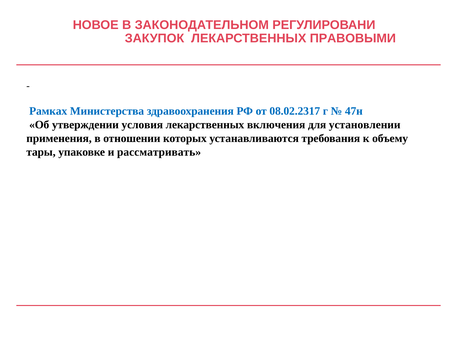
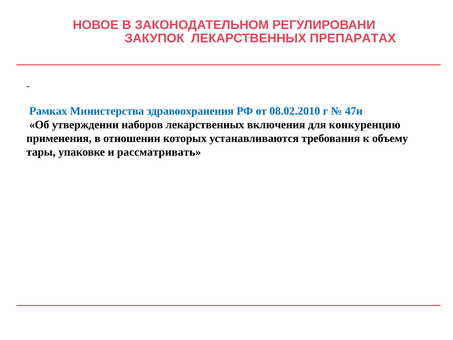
ПРАВОВЫМИ: ПРАВОВЫМИ -> ПРЕПАРАТАХ (353, 38)
08.02.2317: 08.02.2317 -> 08.02.2010 (295, 111)
условия: условия -> наборов (142, 125)
установлении: установлении -> конкуренцию (365, 125)
